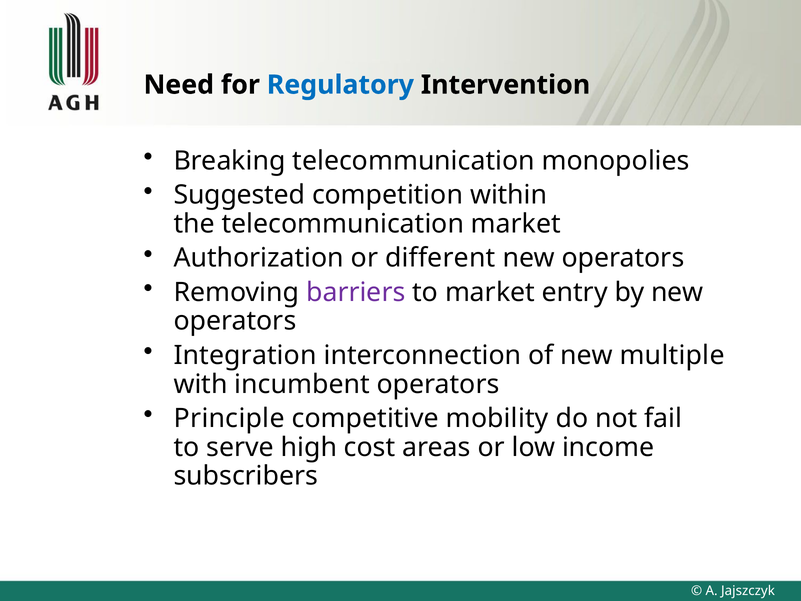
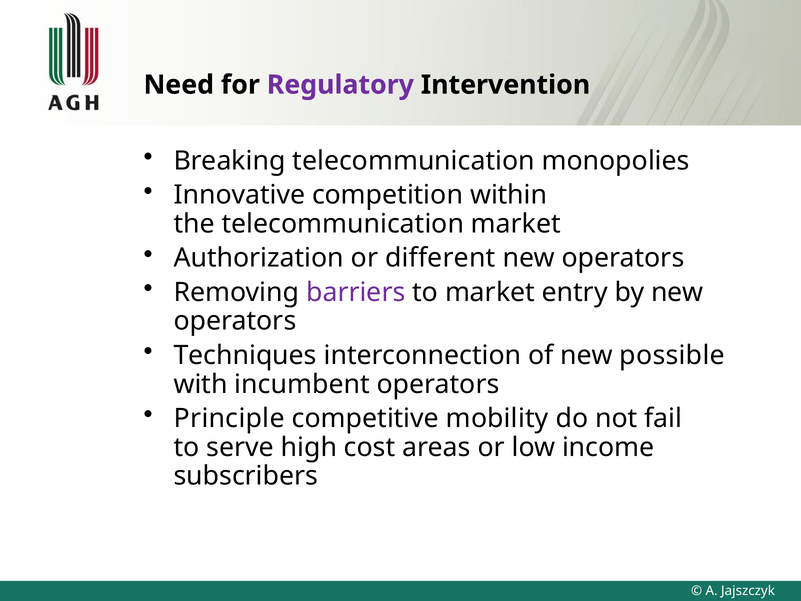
Regulatory colour: blue -> purple (340, 85)
Suggested: Suggested -> Innovative (239, 195)
Integration: Integration -> Techniques (245, 355)
multiple: multiple -> possible (672, 355)
